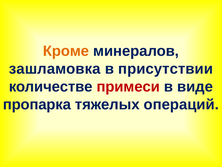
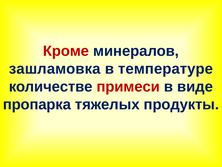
Кроме colour: orange -> red (66, 51)
присутствии: присутствии -> температуре (166, 69)
операций: операций -> продукты (181, 104)
